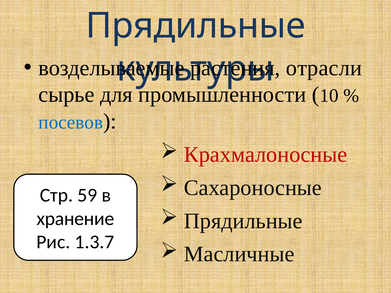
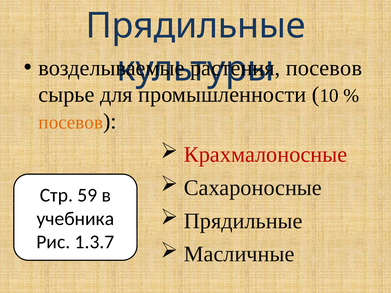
отрасли: отрасли -> посевов (324, 68)
посевов colour: blue -> orange (71, 122)
хранение: хранение -> учебника (75, 219)
